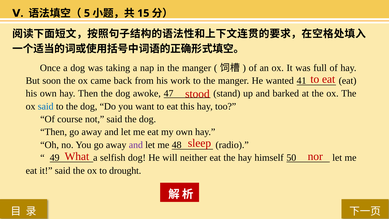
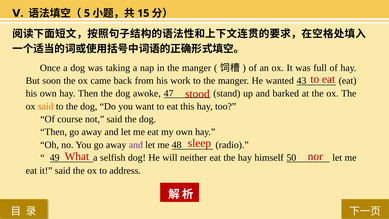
41: 41 -> 43 (302, 81)
said colour: blue -> orange (46, 106)
drought: drought -> address (125, 170)
